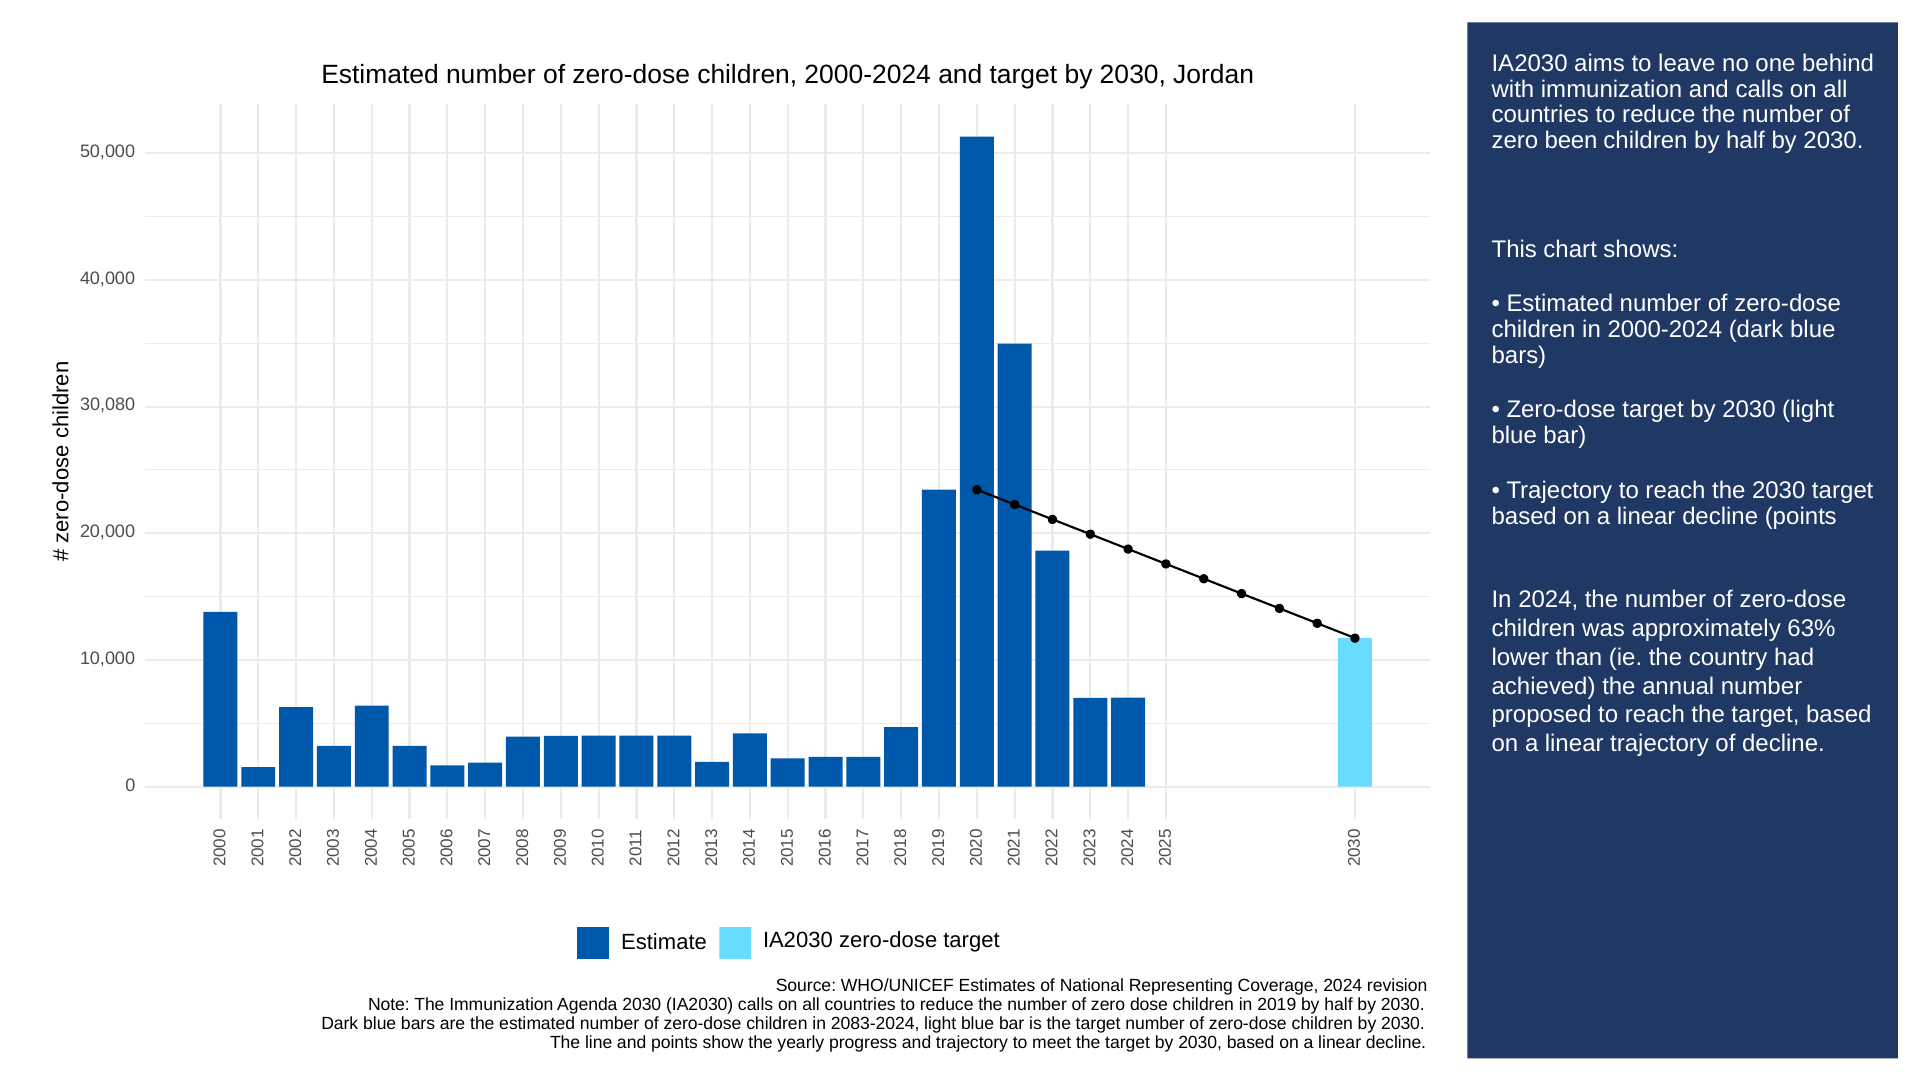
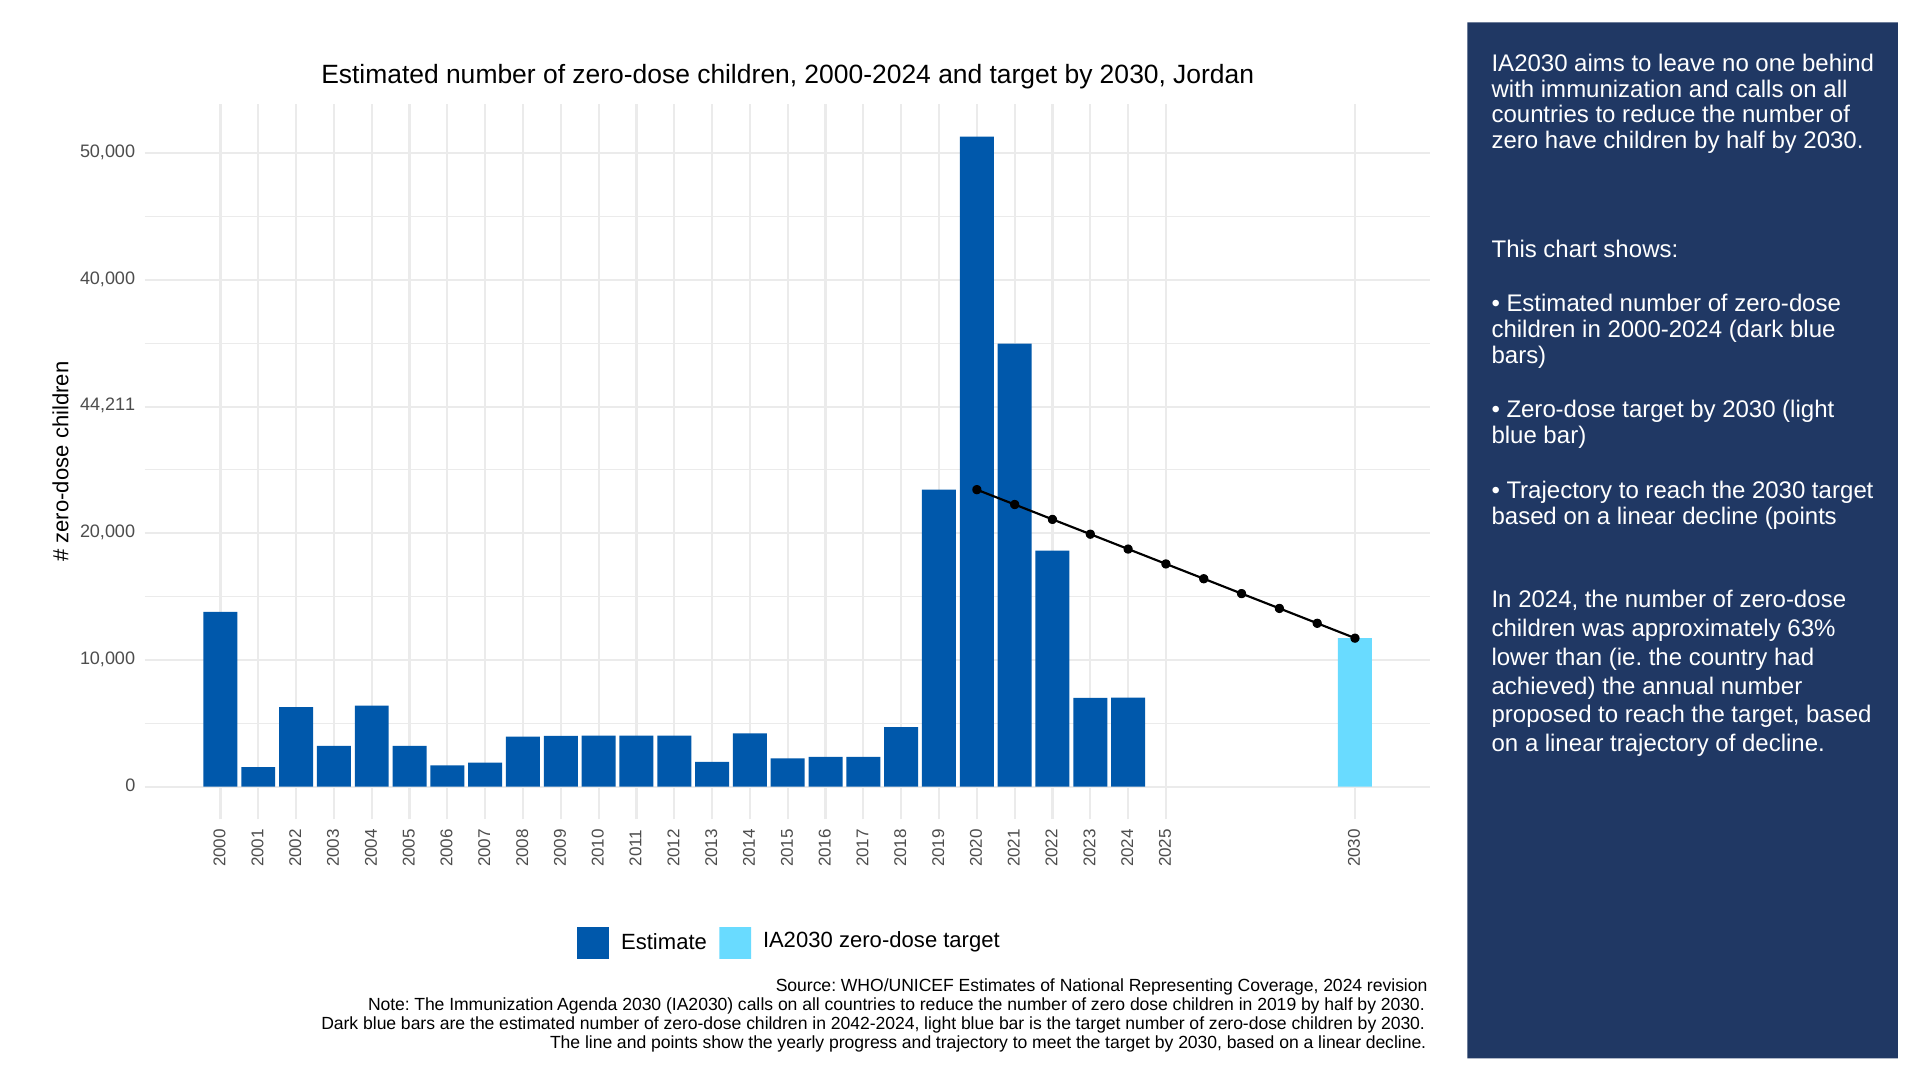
been: been -> have (1571, 141)
30,080: 30,080 -> 44,211 (108, 405)
2083-2024: 2083-2024 -> 2042-2024 (875, 1024)
